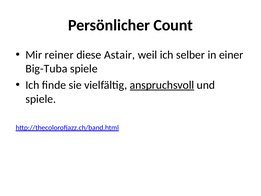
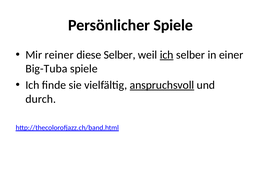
Persönlicher Count: Count -> Spiele (173, 25)
diese Astair: Astair -> Selber (120, 55)
ich underline: none -> present (167, 55)
spiele: spiele -> durch (41, 99)
